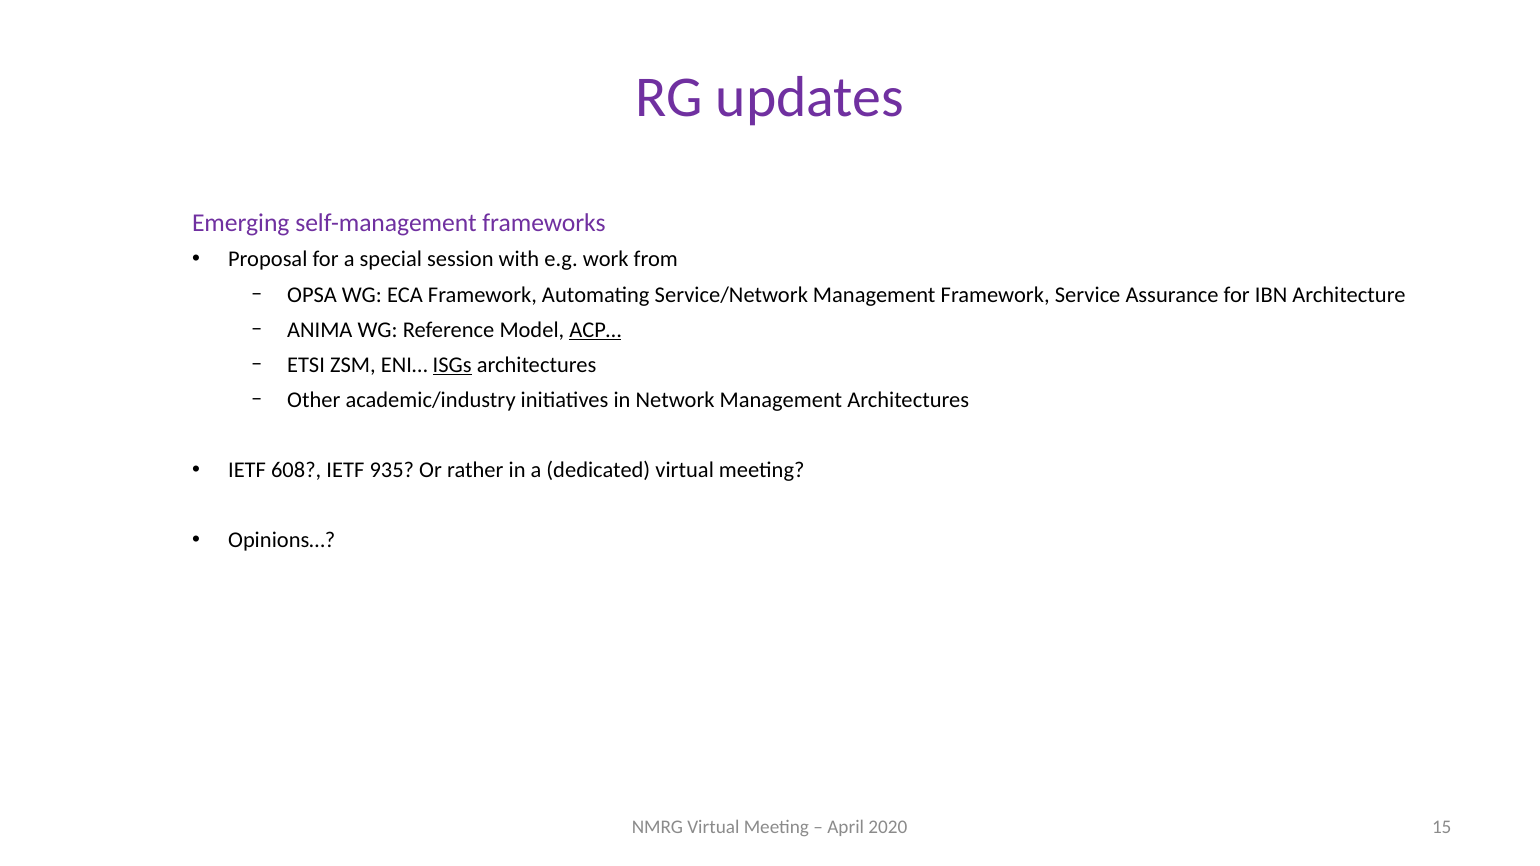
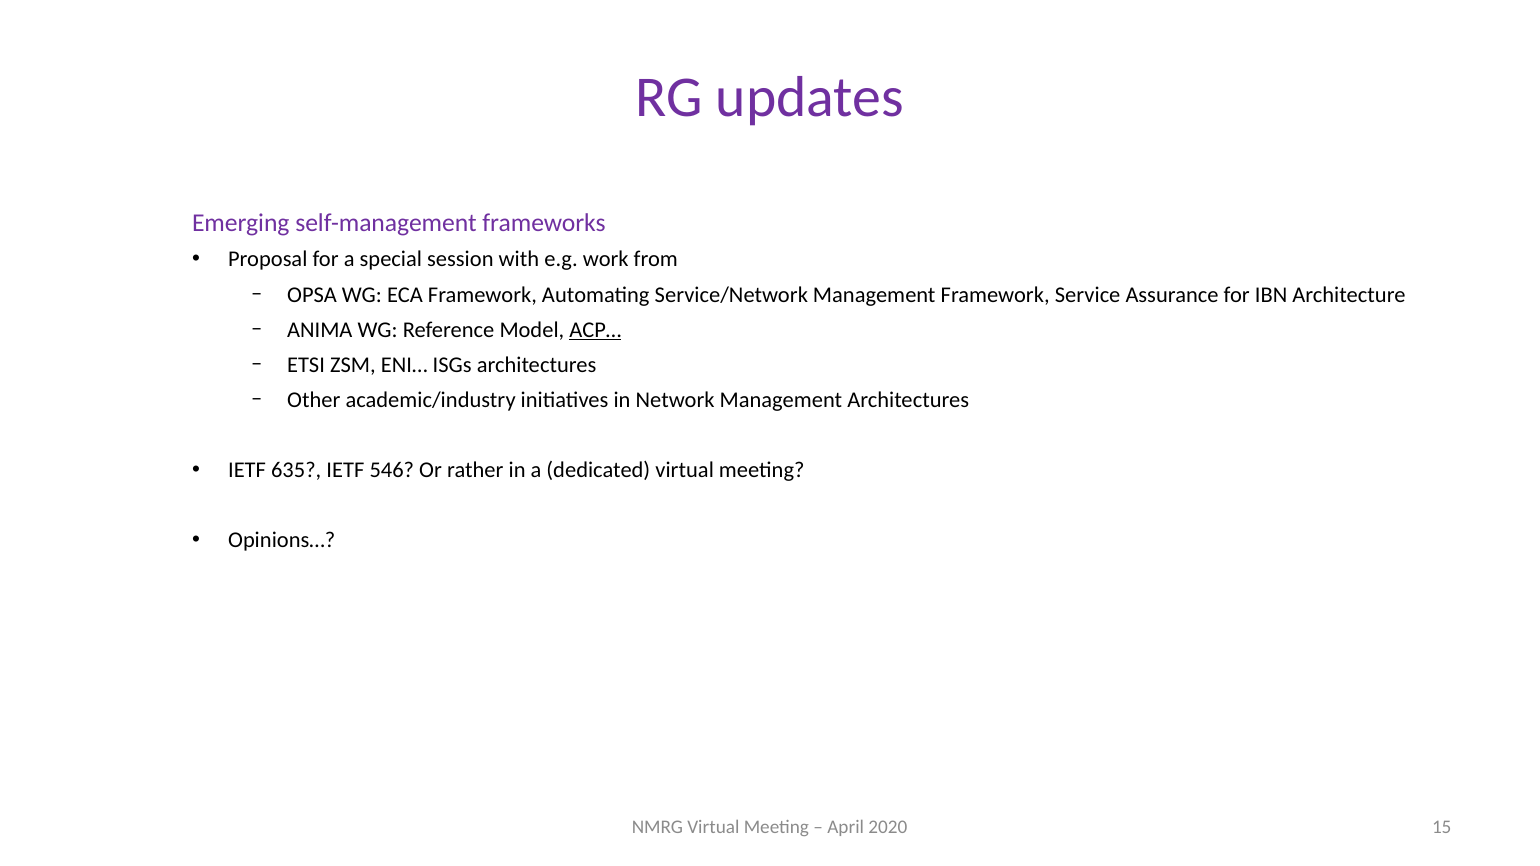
ISGs underline: present -> none (452, 365)
608: 608 -> 635 (296, 470)
935: 935 -> 546 (392, 470)
